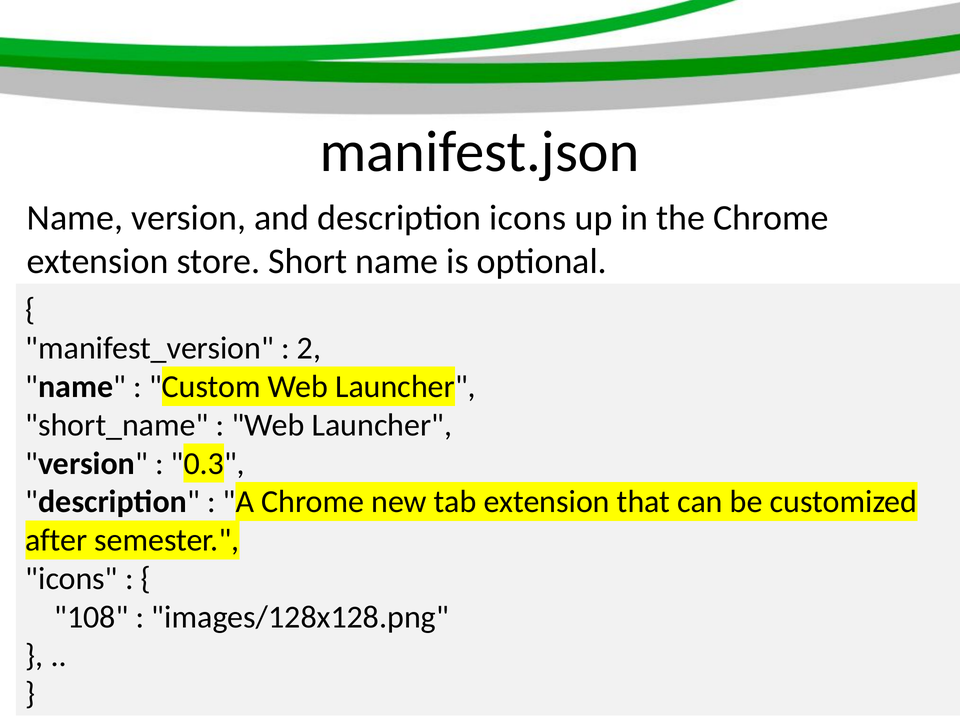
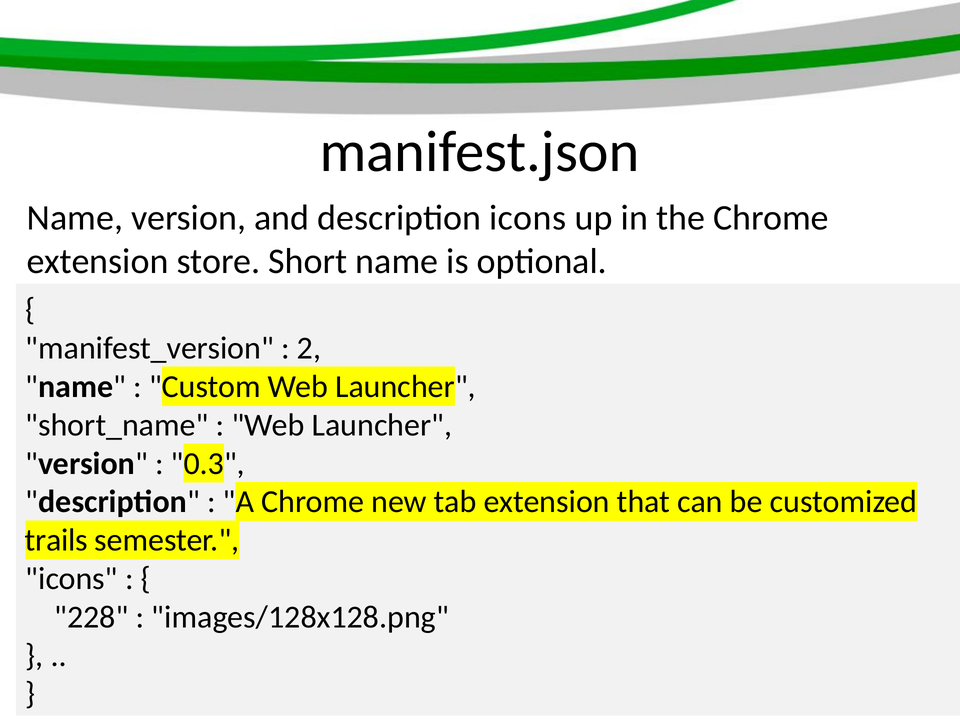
after: after -> trails (56, 540)
108: 108 -> 228 (91, 617)
